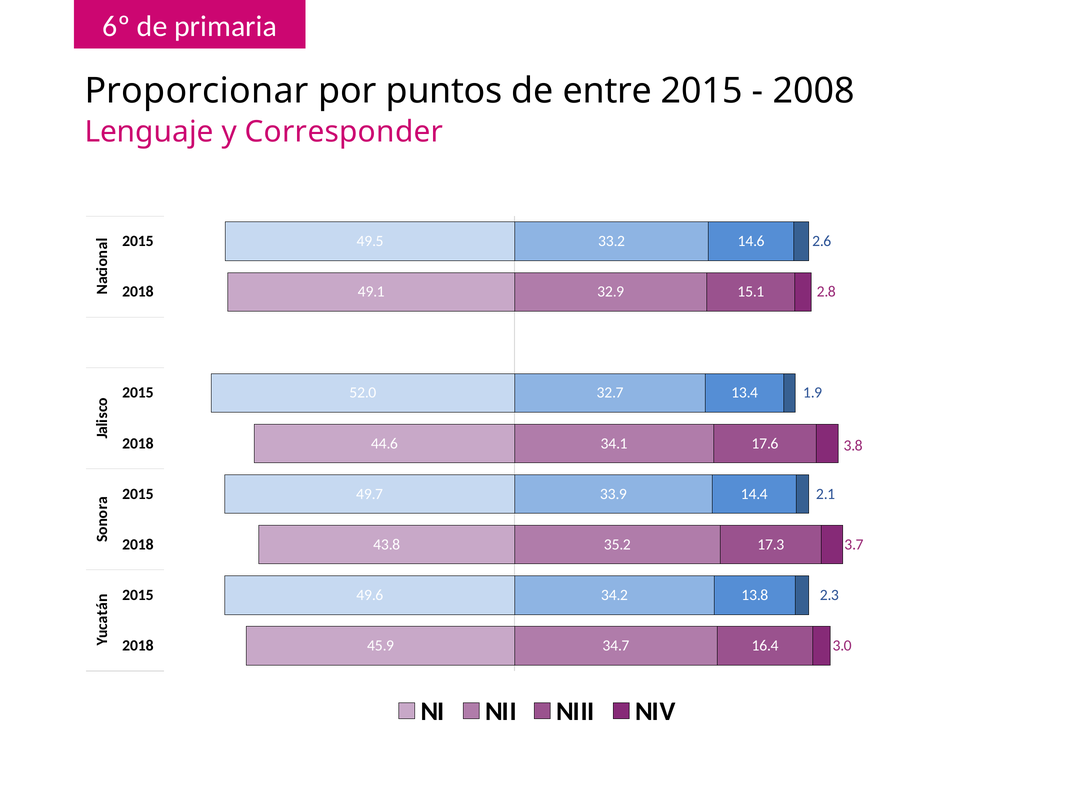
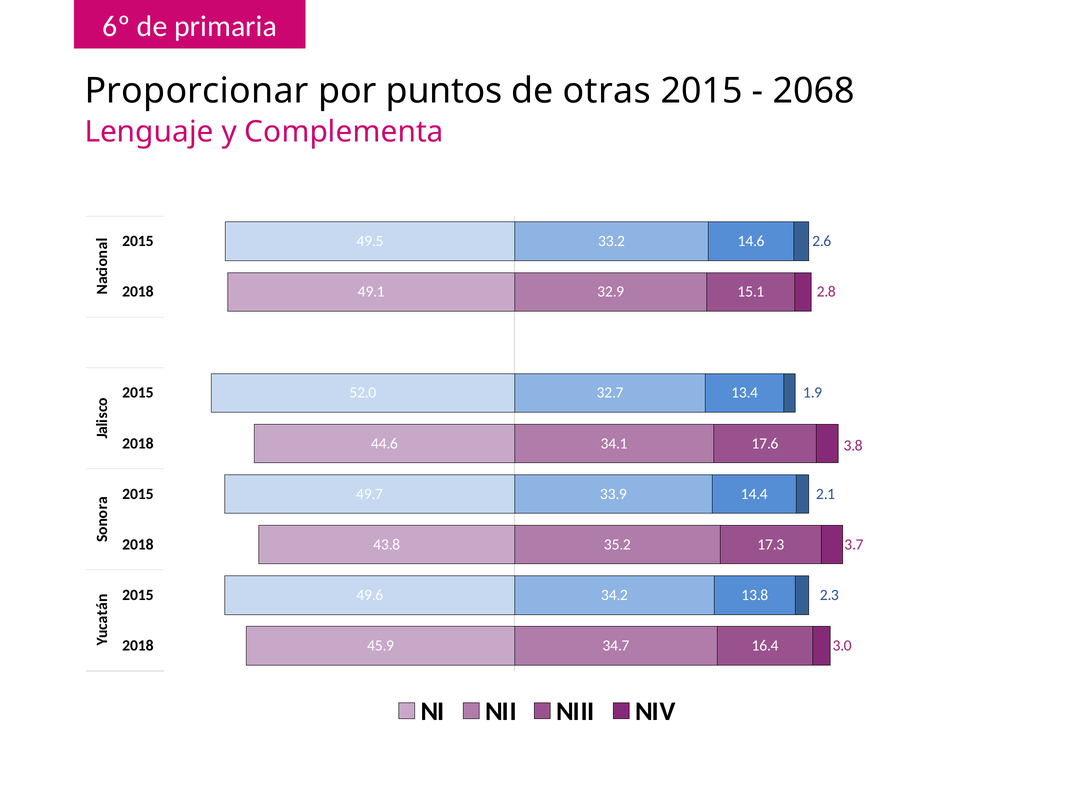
entre: entre -> otras (607, 91)
2008: 2008 -> 2068 (814, 91)
Corresponder: Corresponder -> Complementa (344, 132)
